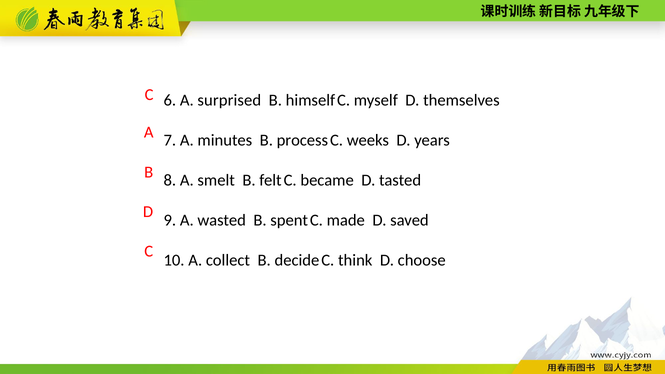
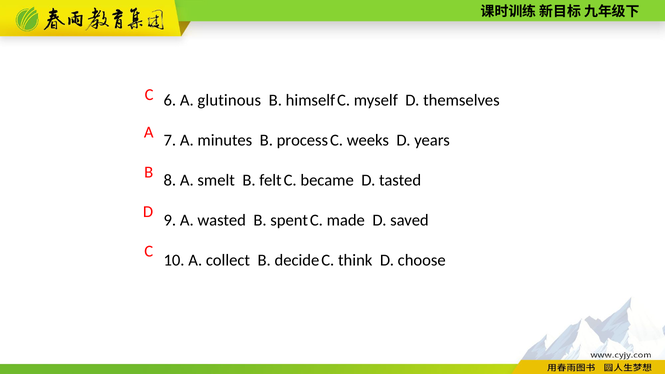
surprised: surprised -> glutinous (229, 101)
